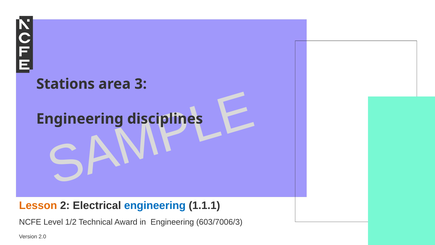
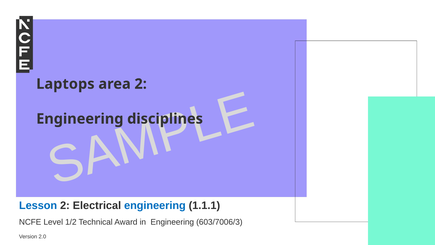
Stations: Stations -> Laptops (65, 84)
area 3: 3 -> 2 (141, 84)
Lesson colour: orange -> blue (38, 205)
